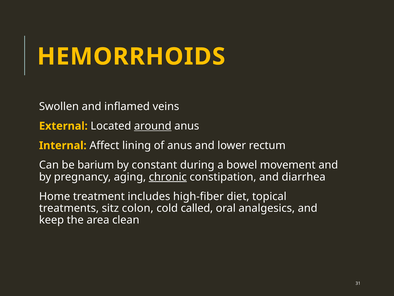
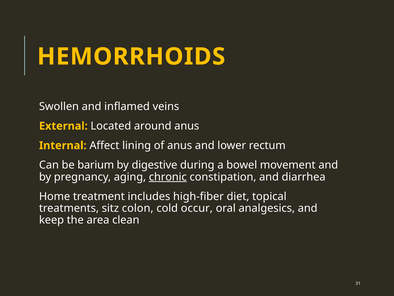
around underline: present -> none (153, 126)
constant: constant -> digestive (154, 165)
called: called -> occur (197, 208)
